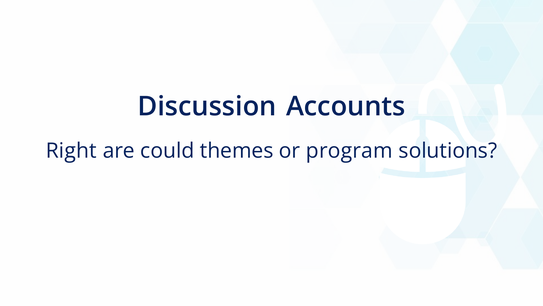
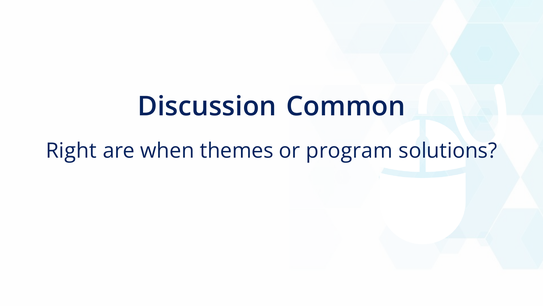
Accounts: Accounts -> Common (346, 106)
could: could -> when (167, 150)
